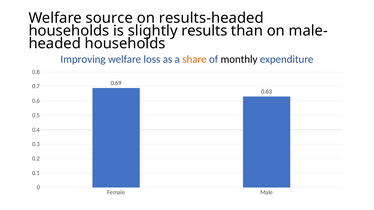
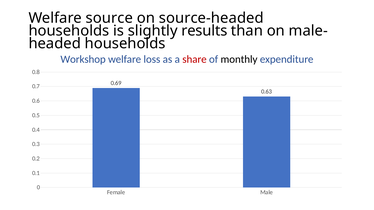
results-headed: results-headed -> source-headed (211, 18)
Improving: Improving -> Workshop (83, 59)
share colour: orange -> red (194, 59)
